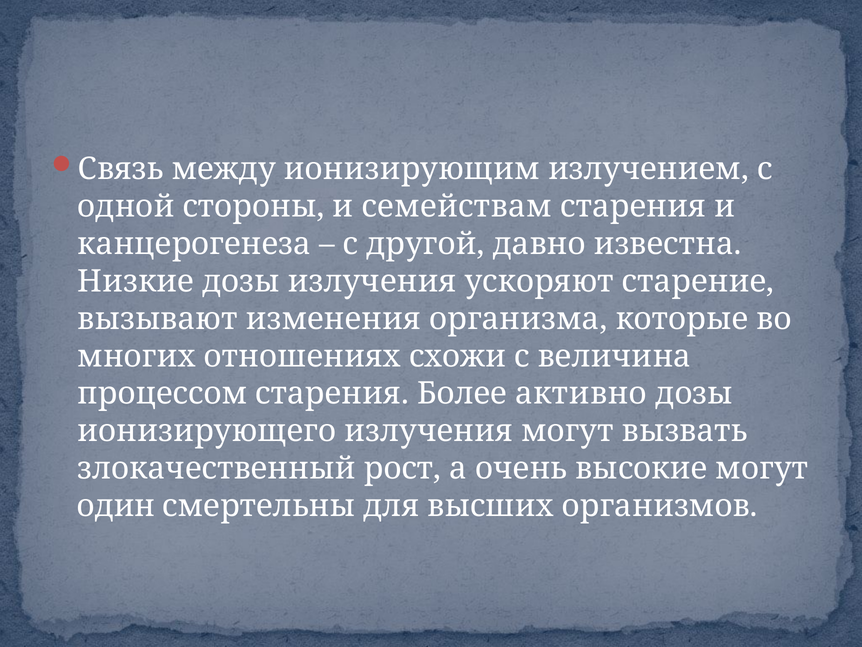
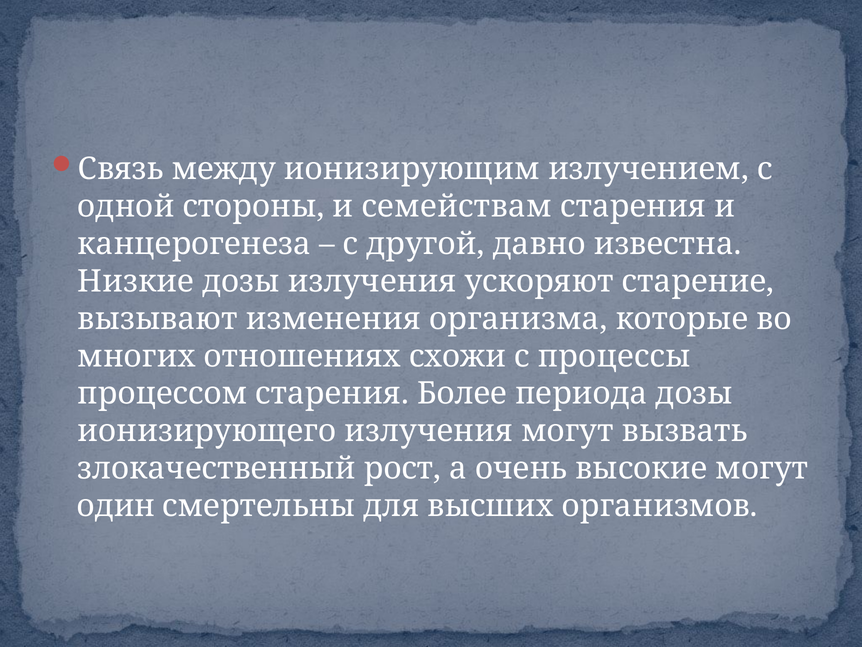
величина: величина -> процессы (614, 356)
активно: активно -> периода (581, 393)
